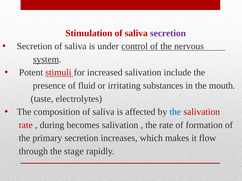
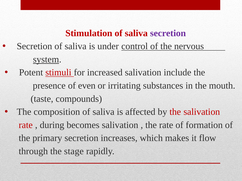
fluid: fluid -> even (87, 86)
electrolytes: electrolytes -> compounds (79, 99)
the colour: blue -> red (175, 112)
